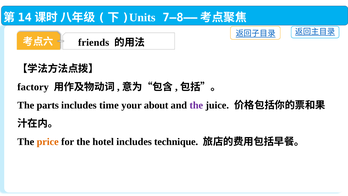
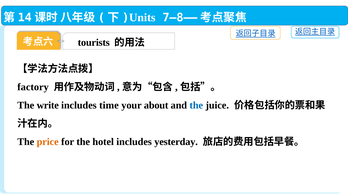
friends: friends -> tourists (94, 42)
parts: parts -> write (48, 105)
the colour: purple -> blue (196, 105)
technique: technique -> yesterday (176, 142)
